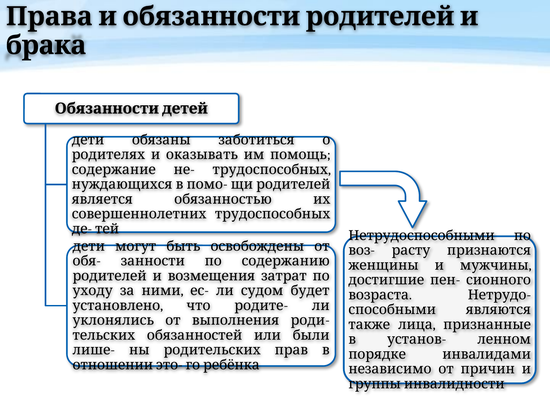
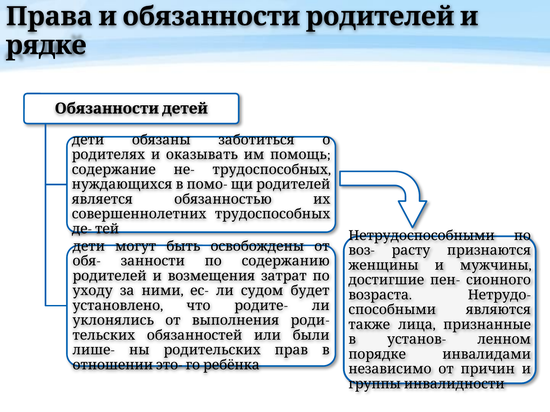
брака: брака -> рядке (46, 45)
